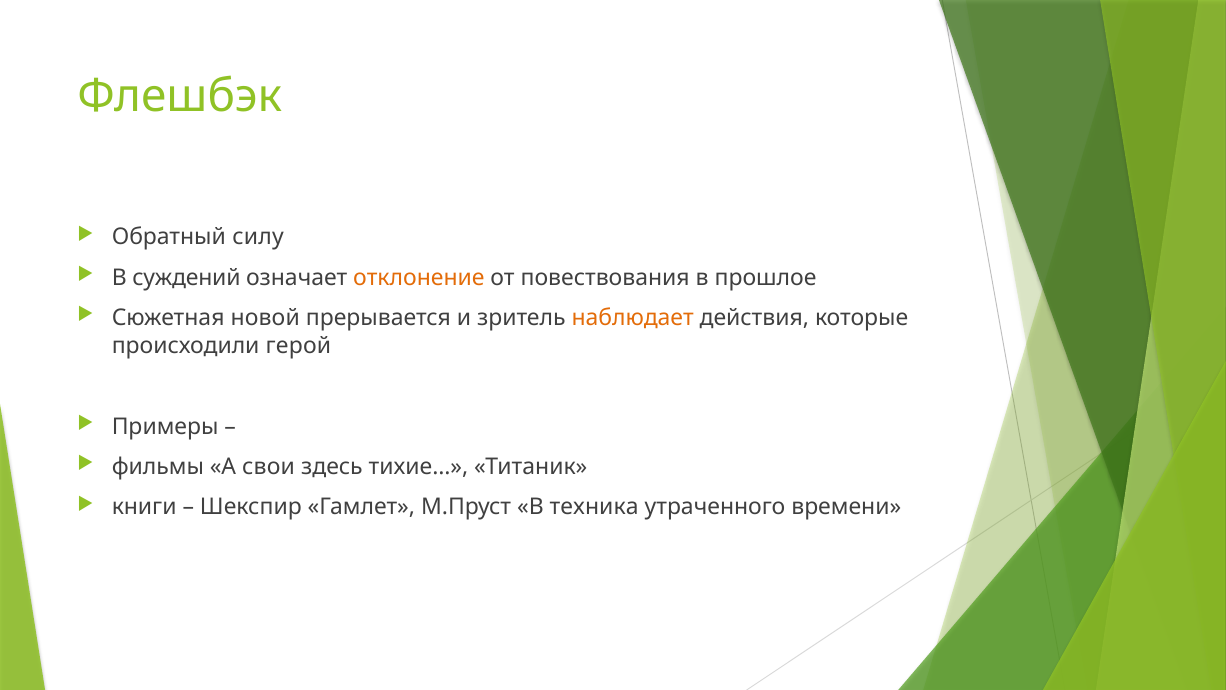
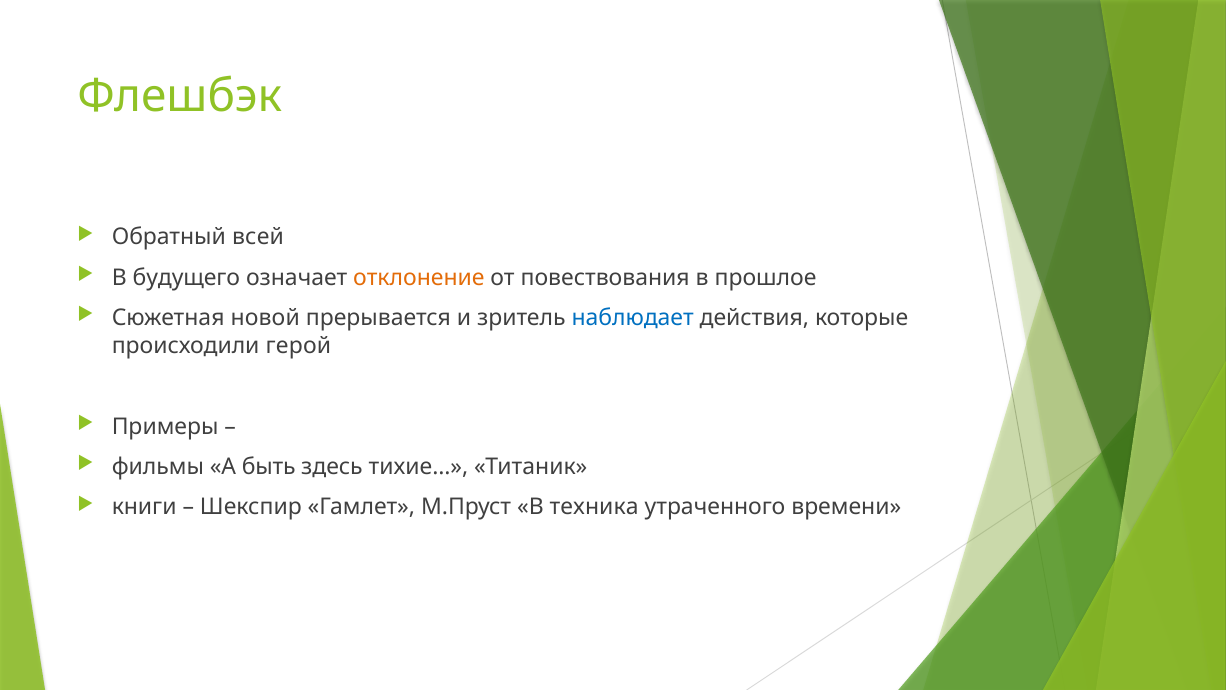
силу: силу -> всей (258, 237)
суждений: суждений -> будущего (186, 278)
наблюдает colour: orange -> blue (633, 318)
свои: свои -> быть (269, 467)
